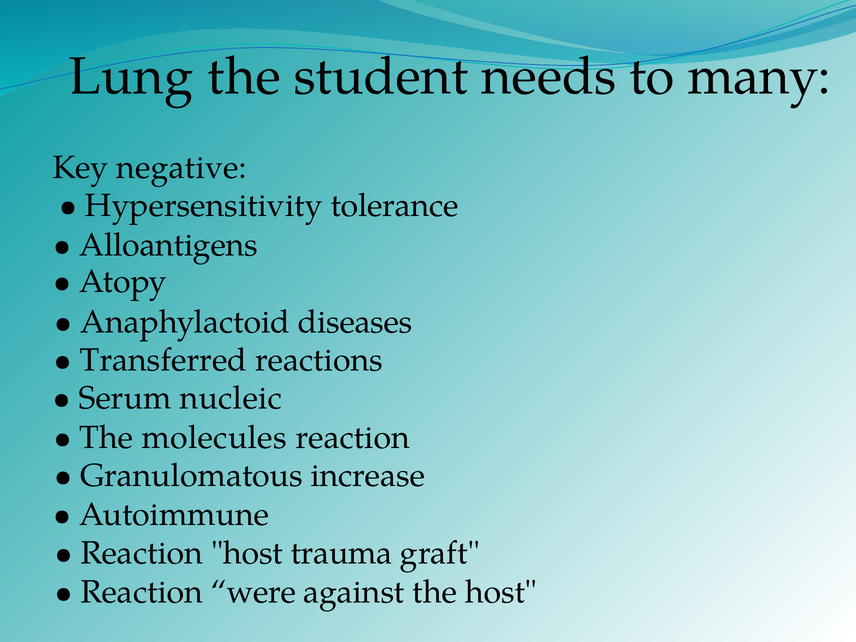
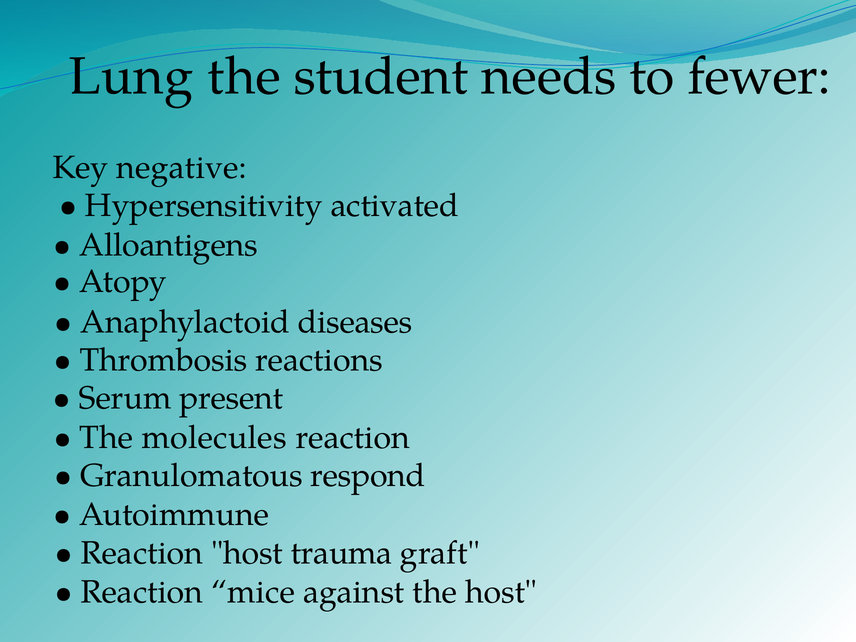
many: many -> fewer (759, 76)
tolerance: tolerance -> activated (395, 206)
Transferred: Transferred -> Thrombosis (164, 360)
nucleic: nucleic -> present (231, 398)
increase: increase -> respond (368, 476)
were: were -> mice (253, 592)
